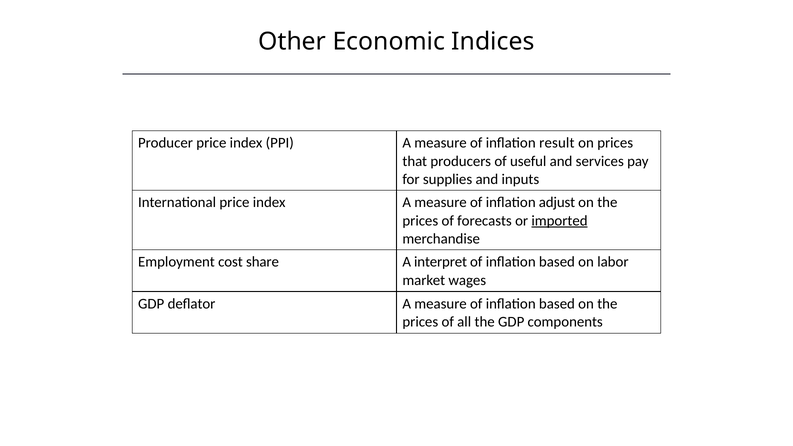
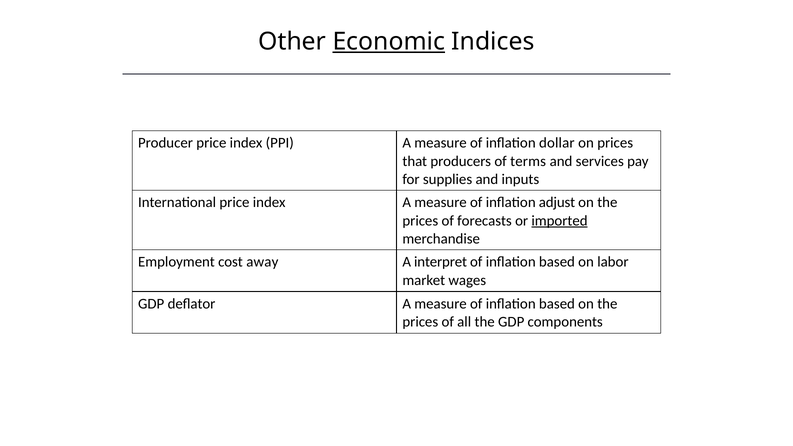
Economic underline: none -> present (389, 42)
result: result -> dollar (557, 143)
useful: useful -> terms (528, 161)
share: share -> away (262, 262)
